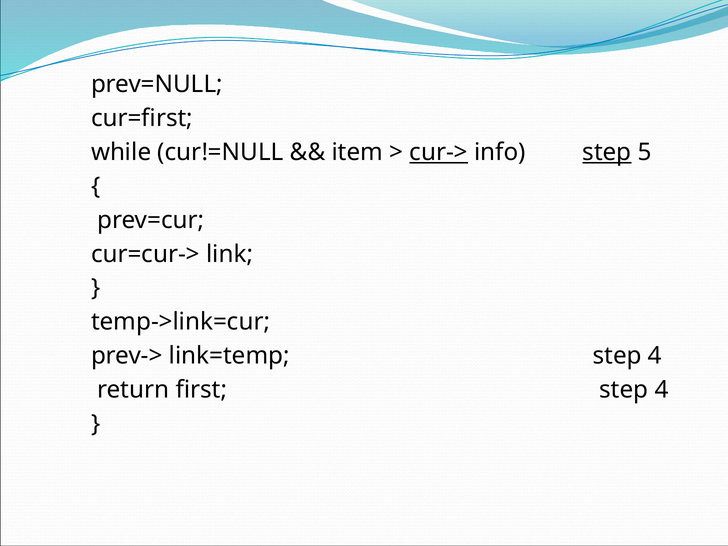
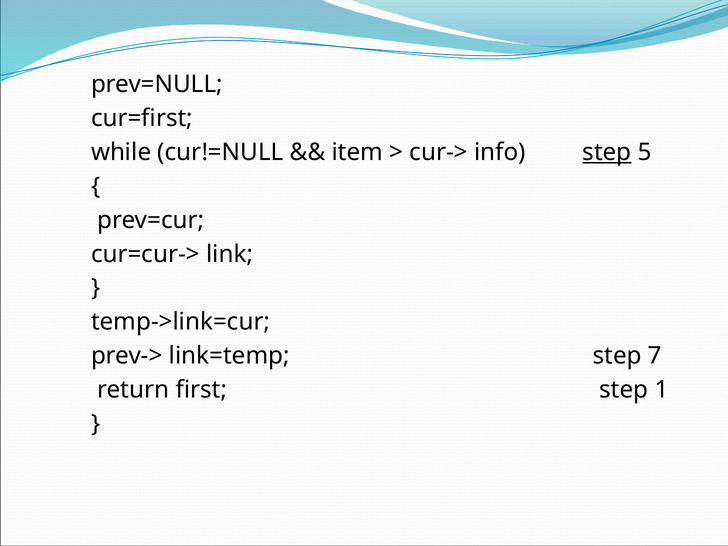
cur-> underline: present -> none (439, 152)
link=temp step 4: 4 -> 7 (655, 356)
first step 4: 4 -> 1 (662, 390)
